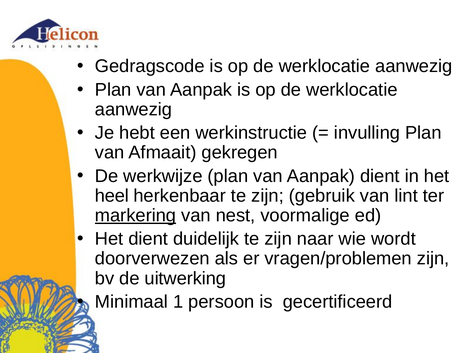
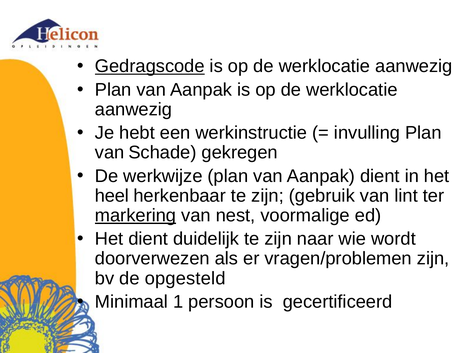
Gedragscode underline: none -> present (150, 66)
Afmaait: Afmaait -> Schade (162, 153)
uitwerking: uitwerking -> opgesteld (185, 279)
